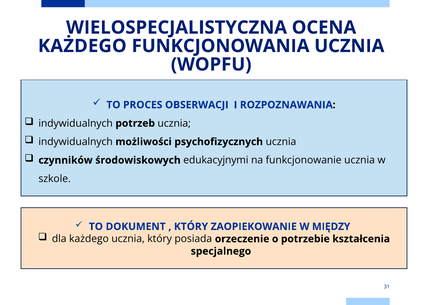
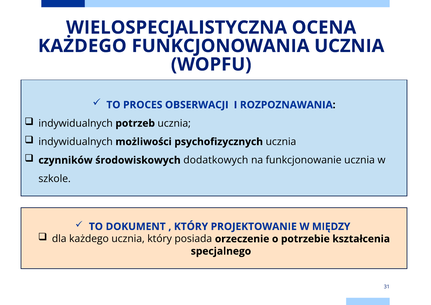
edukacyjnymi: edukacyjnymi -> dodatkowych (216, 160)
ZAOPIEKOWANIE: ZAOPIEKOWANIE -> PROJEKTOWANIE (254, 226)
